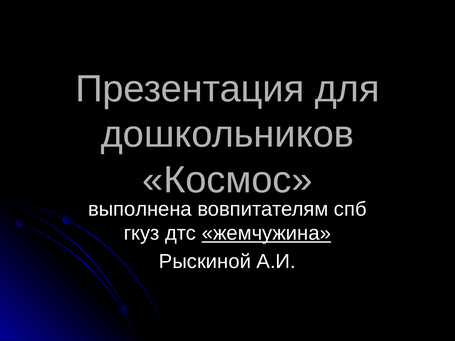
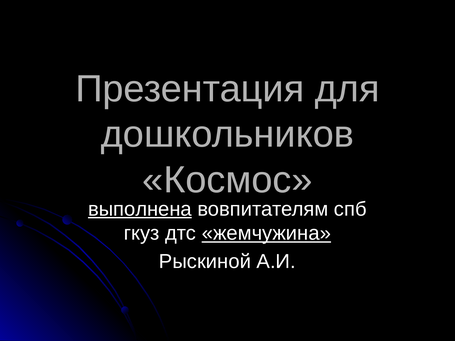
выполнена underline: none -> present (140, 209)
